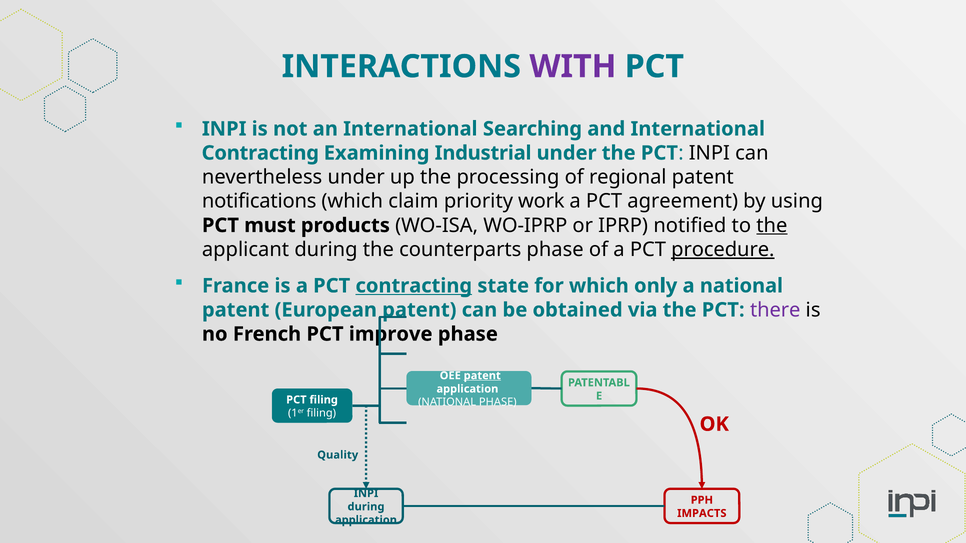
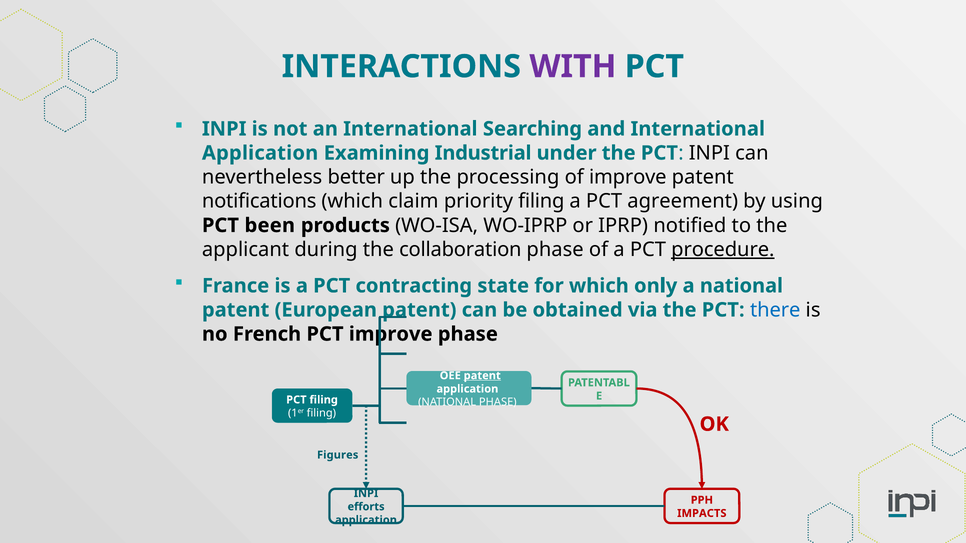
Contracting: Contracting -> Application (260, 153)
nevertheless under: under -> better (356, 177)
of regional: regional -> improve (628, 177)
priority work: work -> filing (541, 201)
must: must -> been (270, 226)
the underline: present -> none (772, 226)
counterparts: counterparts -> collaboration (460, 250)
contracting underline: present -> none (414, 286)
there colour: purple -> blue (775, 310)
Quality: Quality -> Figures (338, 455)
during: during -> efforts (366, 507)
